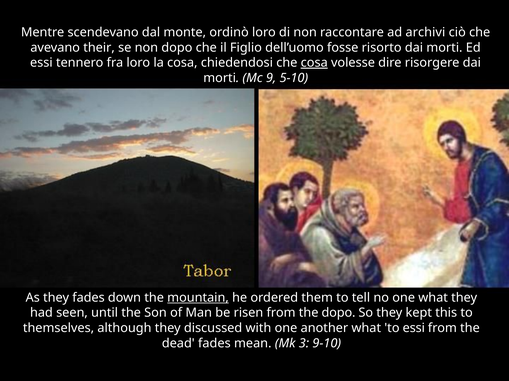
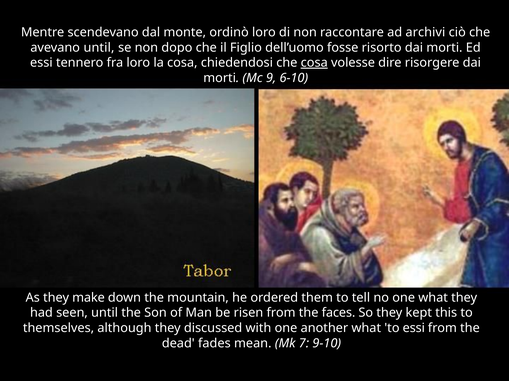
avevano their: their -> until (99, 48)
5-10: 5-10 -> 6-10 (294, 78)
they fades: fades -> make (89, 298)
mountain underline: present -> none (198, 298)
the dopo: dopo -> faces (339, 313)
3: 3 -> 7 (304, 344)
